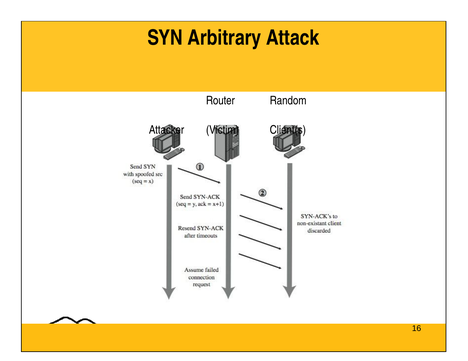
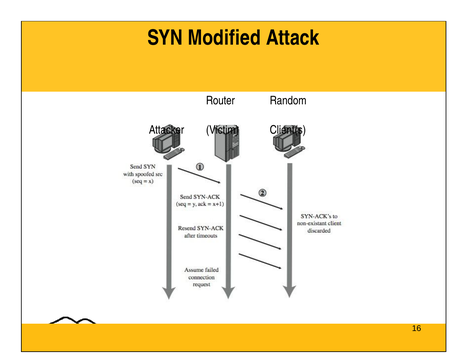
Arbitrary: Arbitrary -> Modified (224, 38)
